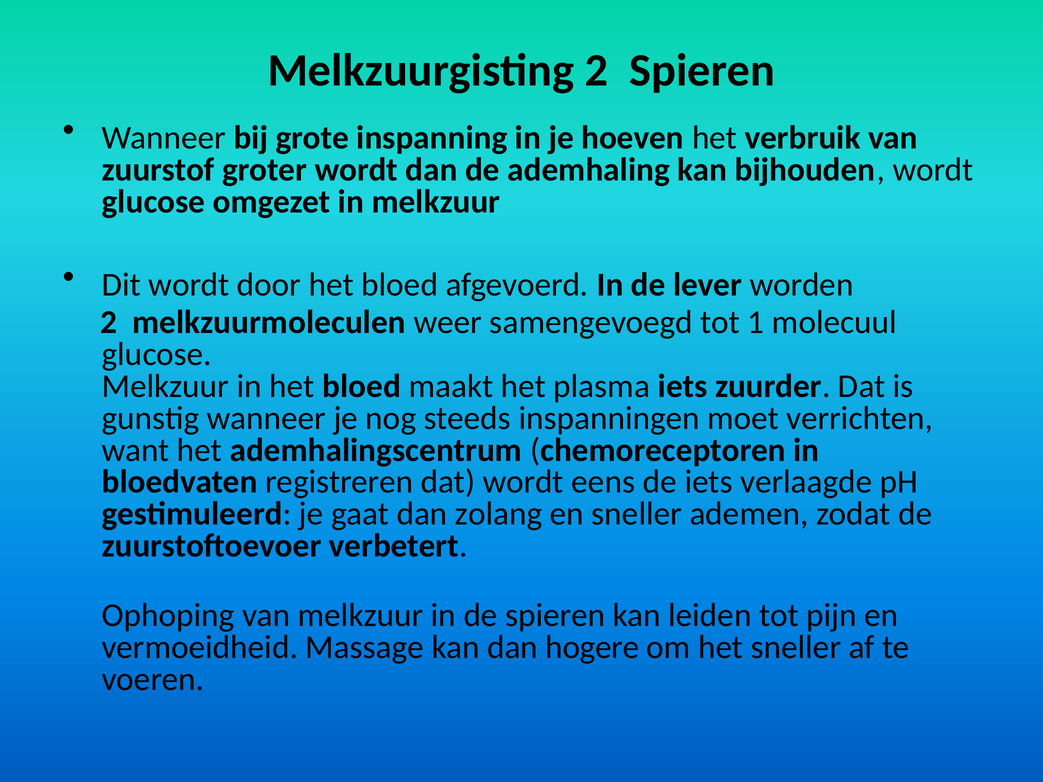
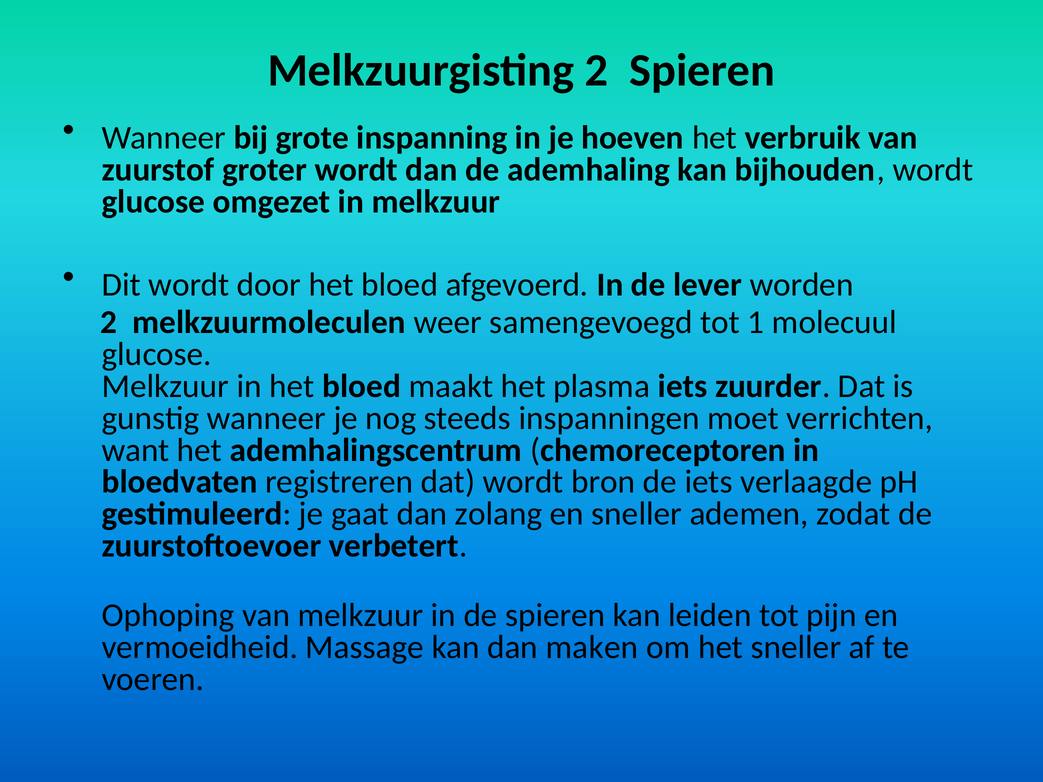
eens: eens -> bron (603, 482)
hogere: hogere -> maken (592, 647)
